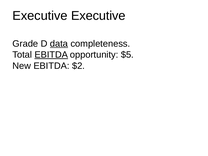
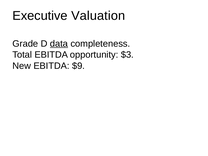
Executive Executive: Executive -> Valuation (98, 16)
EBITDA underline: present -> none (51, 55)
$5: $5 -> $3 (127, 55)
$2: $2 -> $9 (78, 66)
